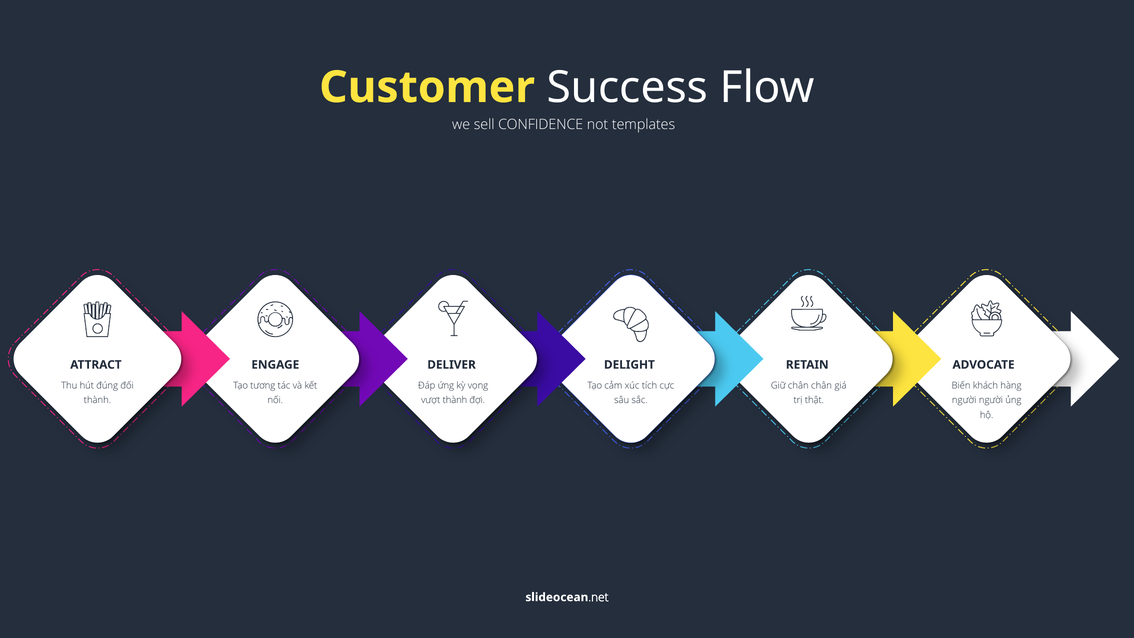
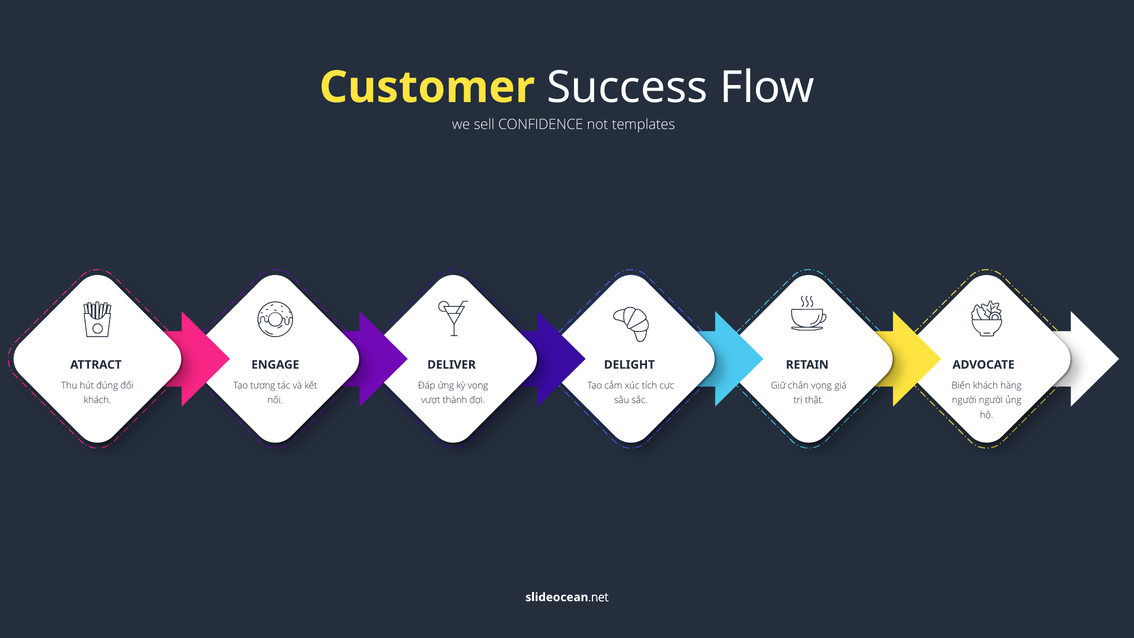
chân chân: chân -> vọng (821, 386)
thành: thành -> khách (97, 400)
